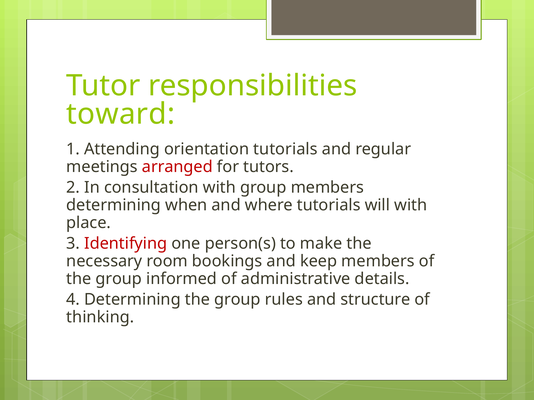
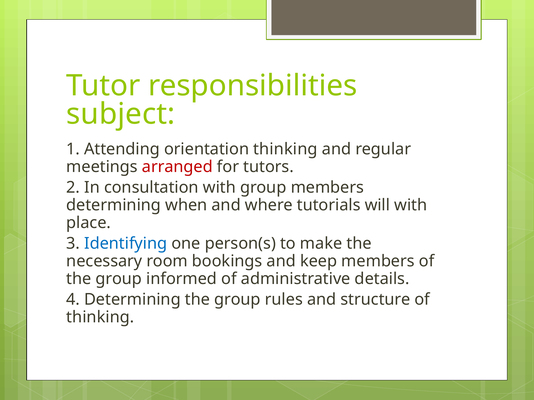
toward: toward -> subject (121, 114)
orientation tutorials: tutorials -> thinking (285, 149)
Identifying colour: red -> blue (126, 244)
